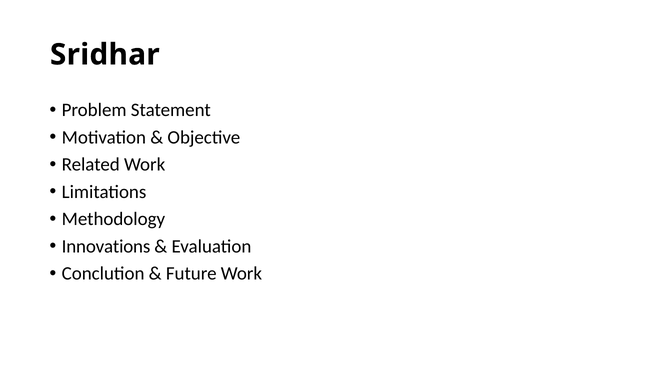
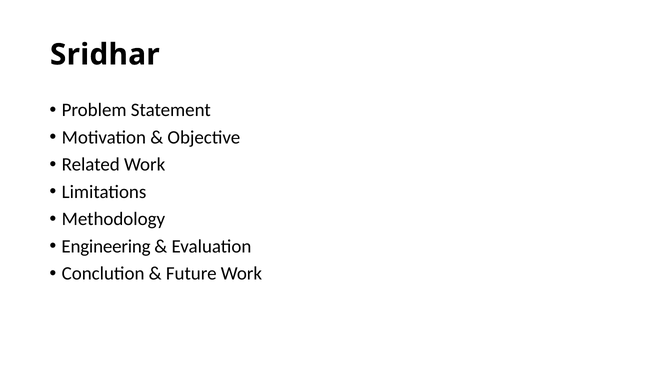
Innovations: Innovations -> Engineering (106, 246)
